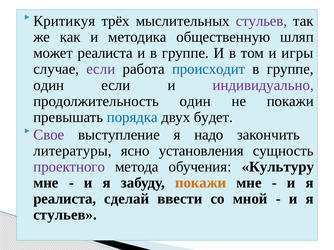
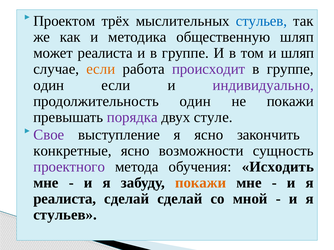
Критикуя: Критикуя -> Проектом (64, 21)
стульев colour: purple -> blue (261, 21)
и игры: игры -> шляп (298, 53)
если colour: purple -> orange (101, 69)
происходит colour: blue -> purple (209, 69)
порядка colour: blue -> purple (132, 117)
будет: будет -> стуле (213, 117)
я надо: надо -> ясно (209, 135)
литературы: литературы -> конкретные (73, 151)
установления: установления -> возможности (201, 151)
Культуру: Культуру -> Исходить (278, 167)
сделай ввести: ввести -> сделай (180, 199)
